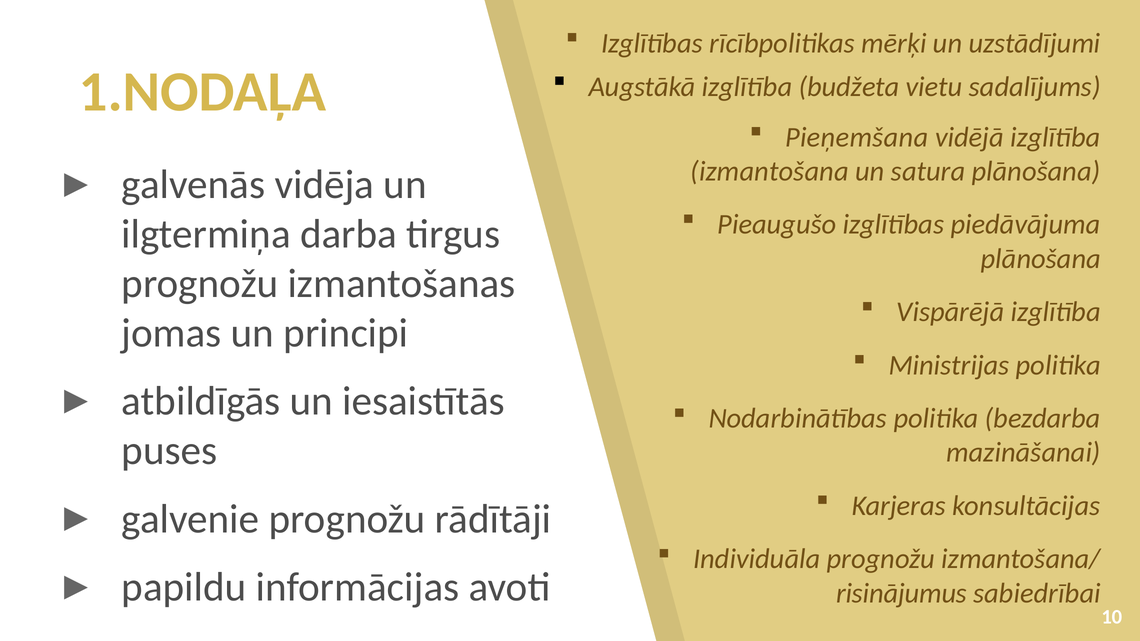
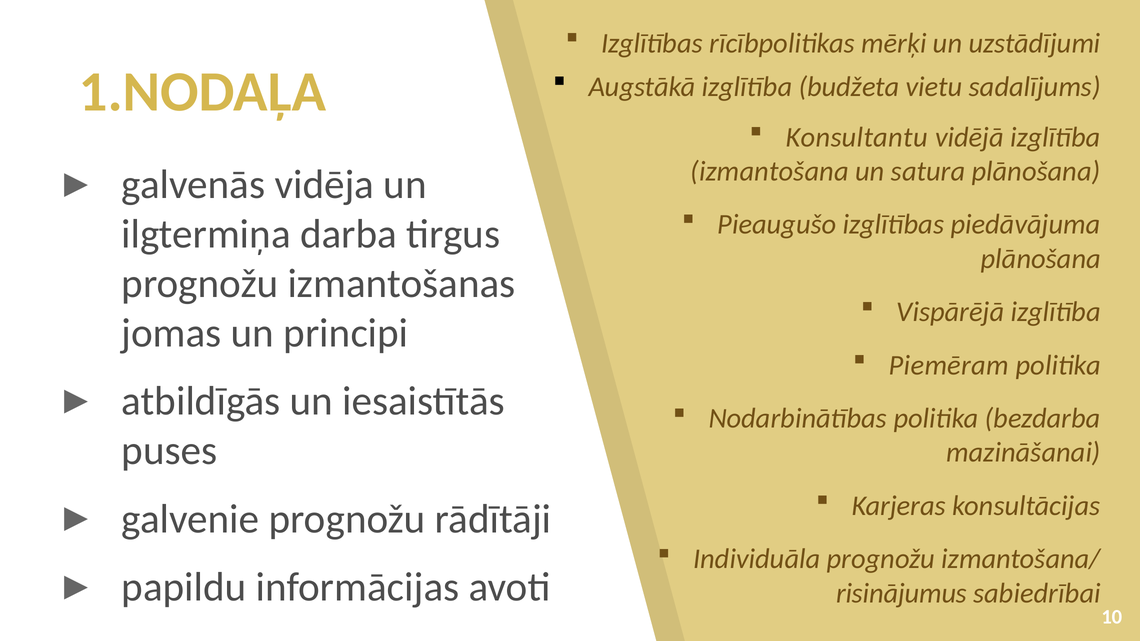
Pieņemšana: Pieņemšana -> Konsultantu (857, 137)
Ministrijas: Ministrijas -> Piemēram (949, 365)
